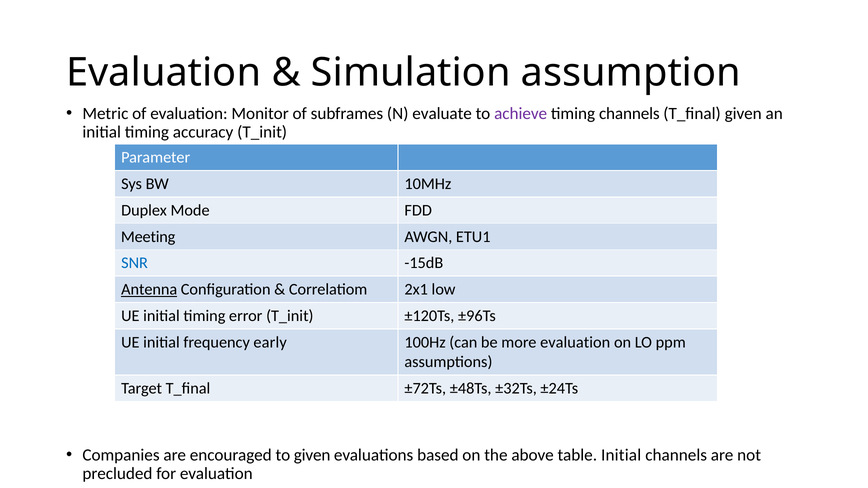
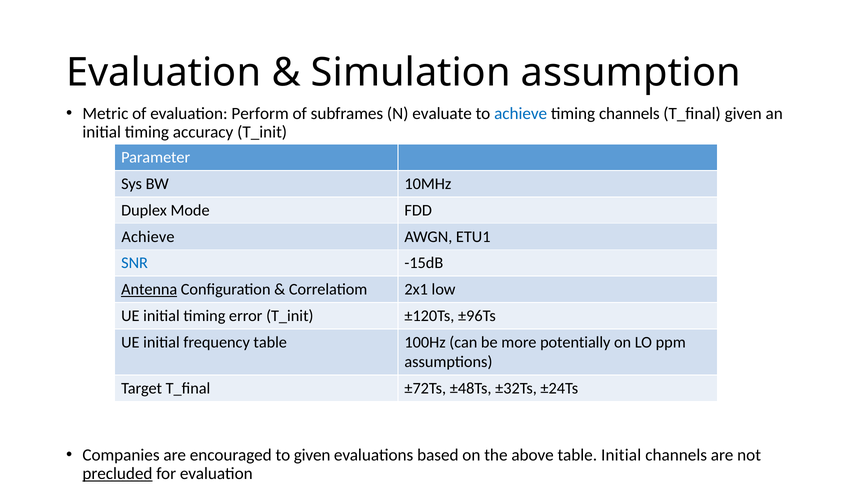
Monitor: Monitor -> Perform (260, 114)
achieve colour: purple -> blue (521, 114)
Meeting: Meeting -> Achieve (148, 237)
frequency early: early -> table (270, 342)
more evaluation: evaluation -> potentially (575, 342)
precluded underline: none -> present (117, 474)
